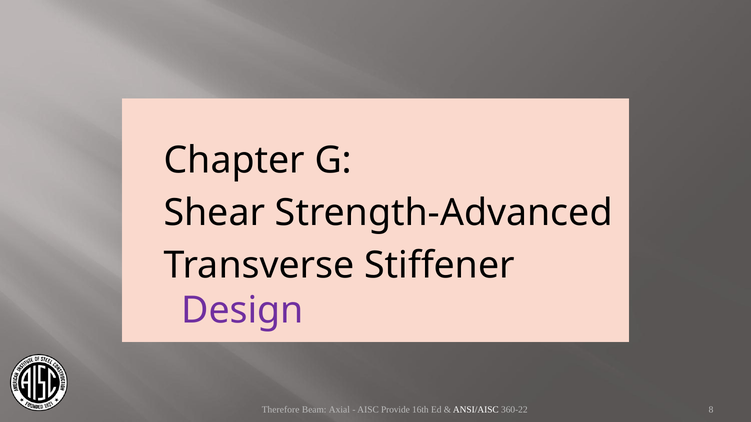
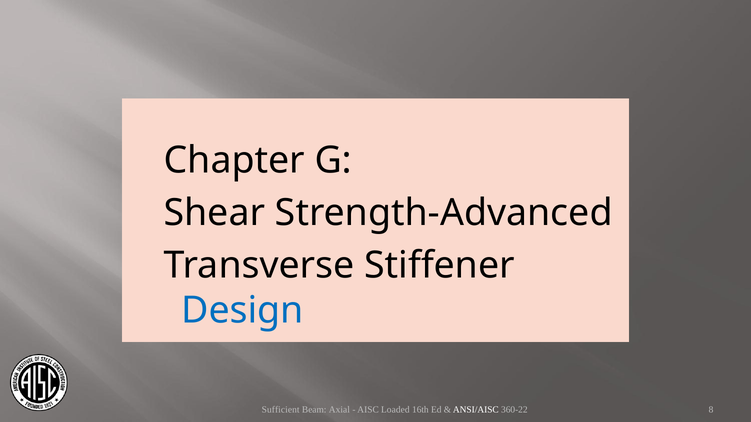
Design colour: purple -> blue (242, 311)
Therefore: Therefore -> Sufficient (281, 410)
Provide: Provide -> Loaded (395, 410)
